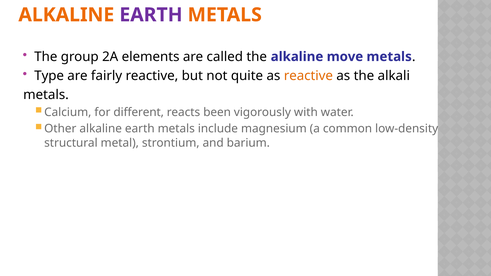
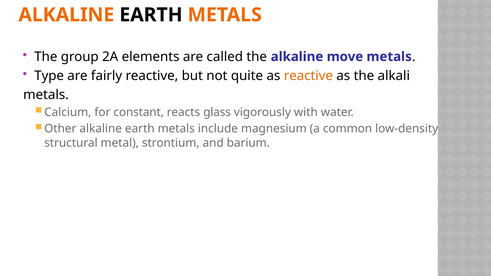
EARTH colour: purple -> black (151, 15)
different: different -> constant (139, 112)
been: been -> glass (217, 112)
